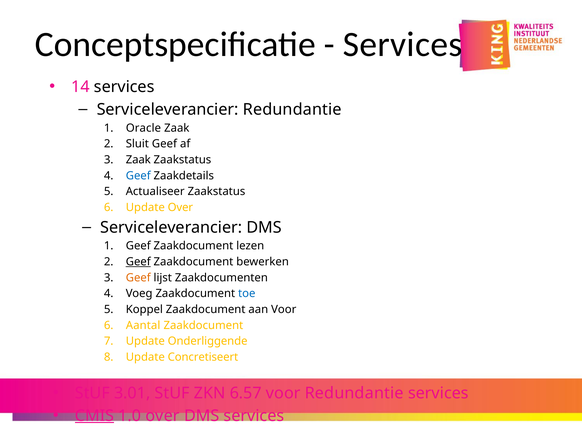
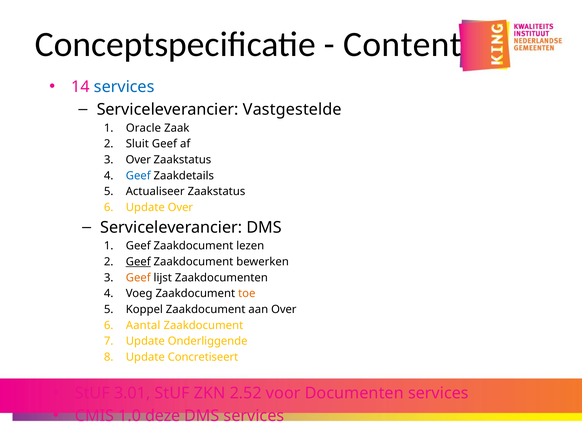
Services: Services -> Content (403, 44)
services colour: black -> blue (124, 87)
Serviceleverancier Redundantie: Redundantie -> Vastgestelde (292, 109)
Zaak: Zaak -> Over (138, 160)
toe colour: blue -> orange (247, 293)
aan Voor: Voor -> Over (284, 309)
6.57: 6.57 -> 2.52 (246, 393)
voor Redundantie: Redundantie -> Documenten (354, 393)
CMIS underline: present -> none (94, 415)
1.0 over: over -> deze (163, 415)
